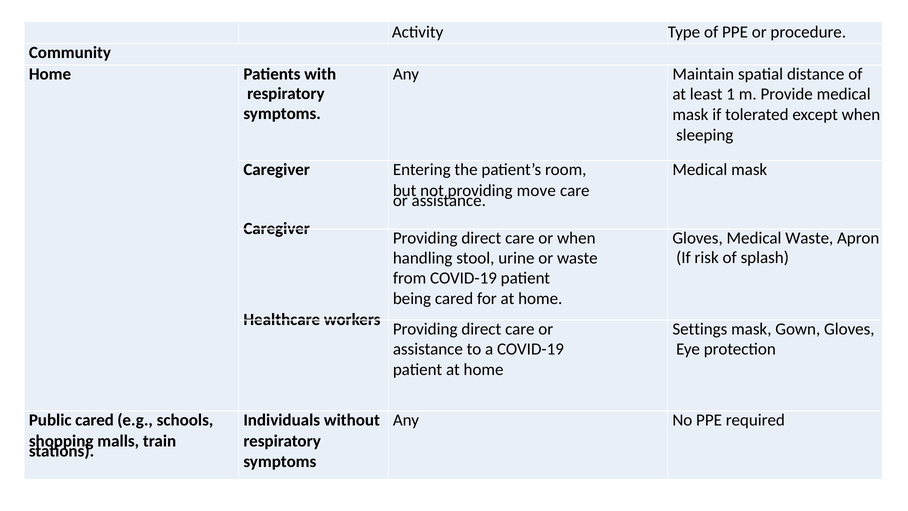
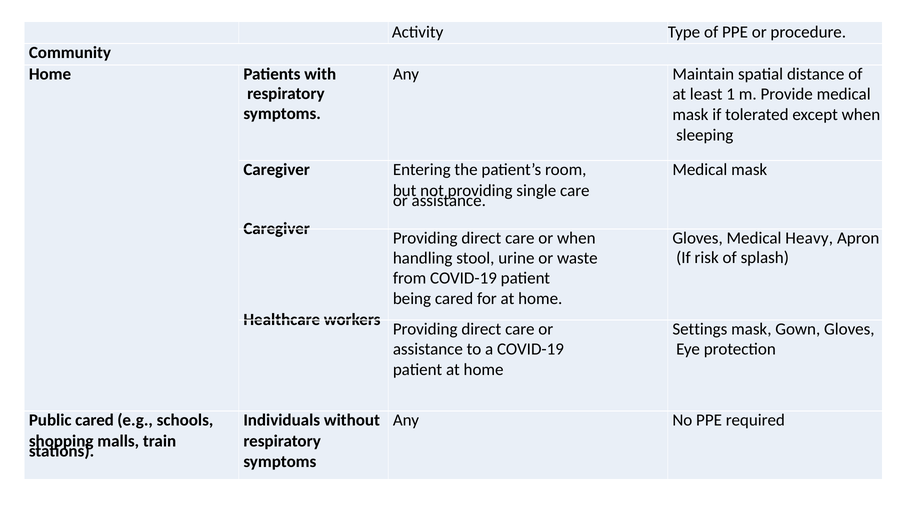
move: move -> single (536, 190)
Medical Waste: Waste -> Heavy (809, 238)
